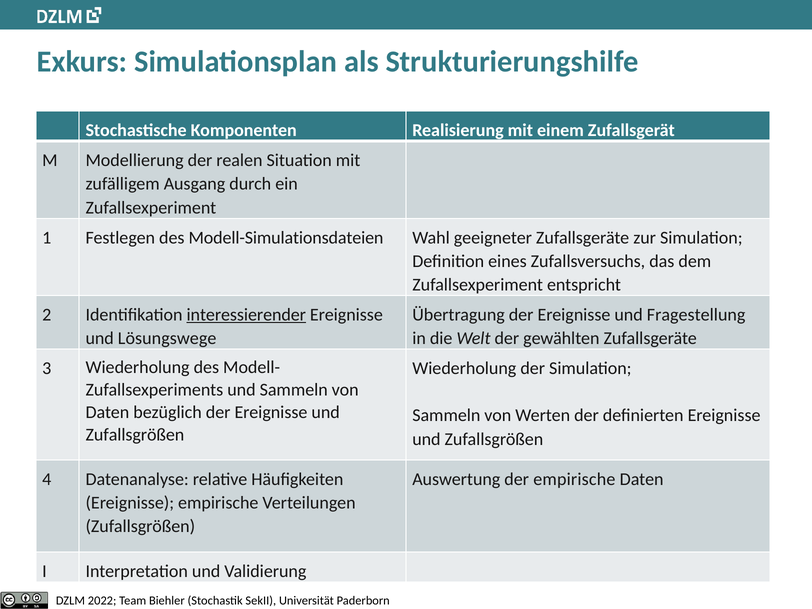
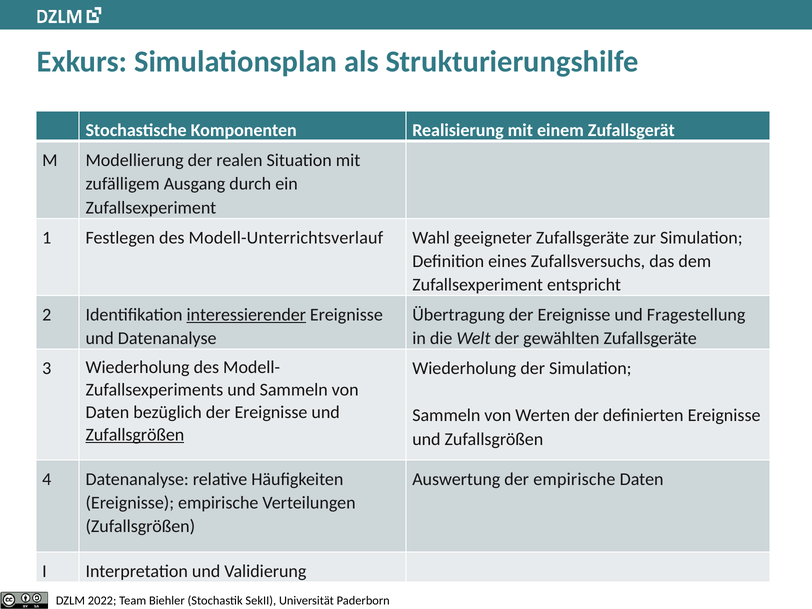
Modell-Simulationsdateien: Modell-Simulationsdateien -> Modell-Unterrichtsverlauf (286, 238)
und Lösungswege: Lösungswege -> Datenanalyse (167, 338)
Zufallsgrößen underline: none -> present (135, 435)
